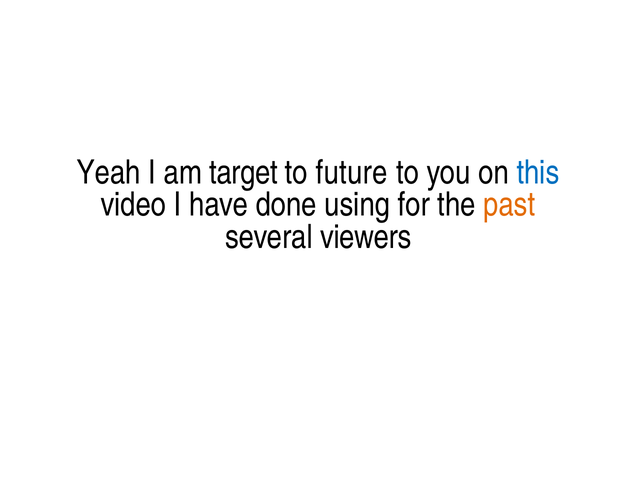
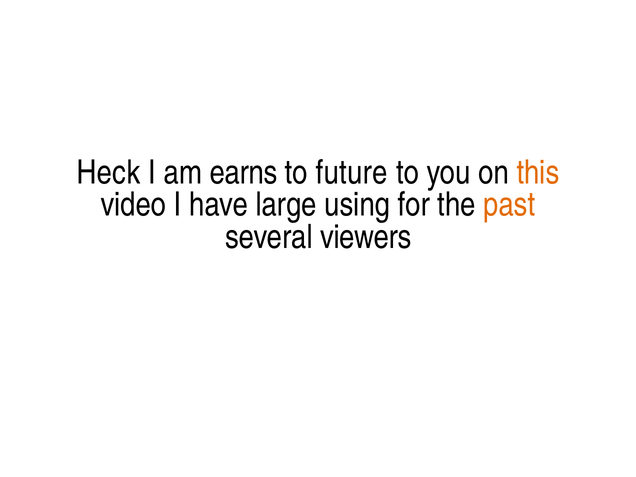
Yeah: Yeah -> Heck (108, 172)
target: target -> earns (244, 172)
this colour: blue -> orange (538, 172)
done: done -> large (286, 205)
